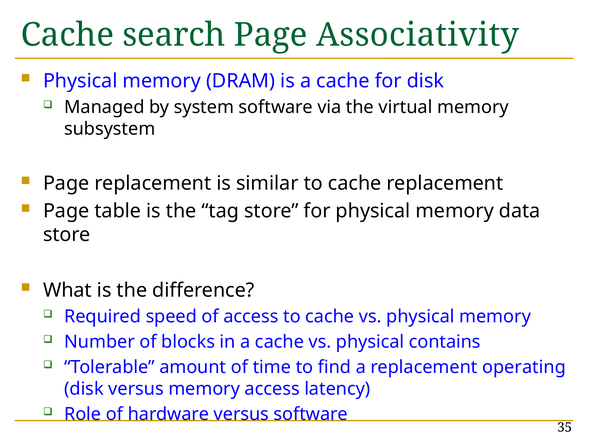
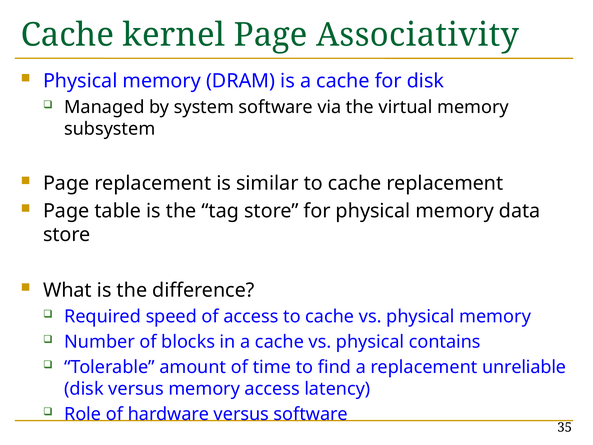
search: search -> kernel (174, 35)
operating: operating -> unreliable (524, 367)
